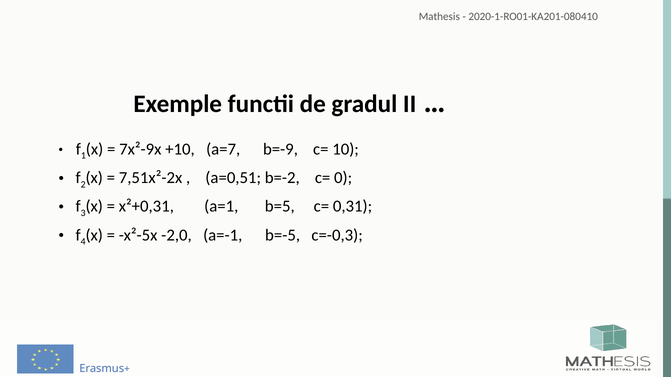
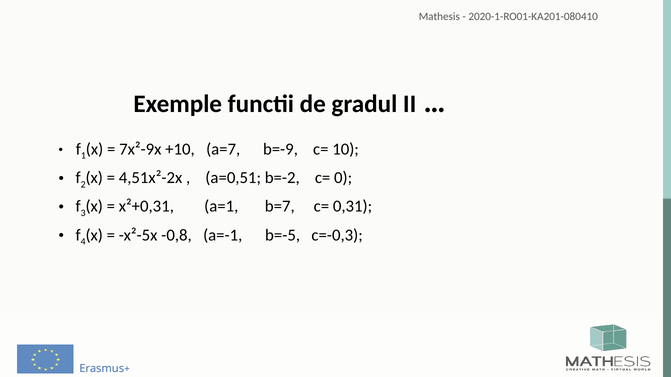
7,51x²-2x: 7,51x²-2x -> 4,51x²-2x (151, 178)
b=5: b=5 -> b=7 (280, 207)
-2,0: -2,0 -> -0,8 (176, 235)
